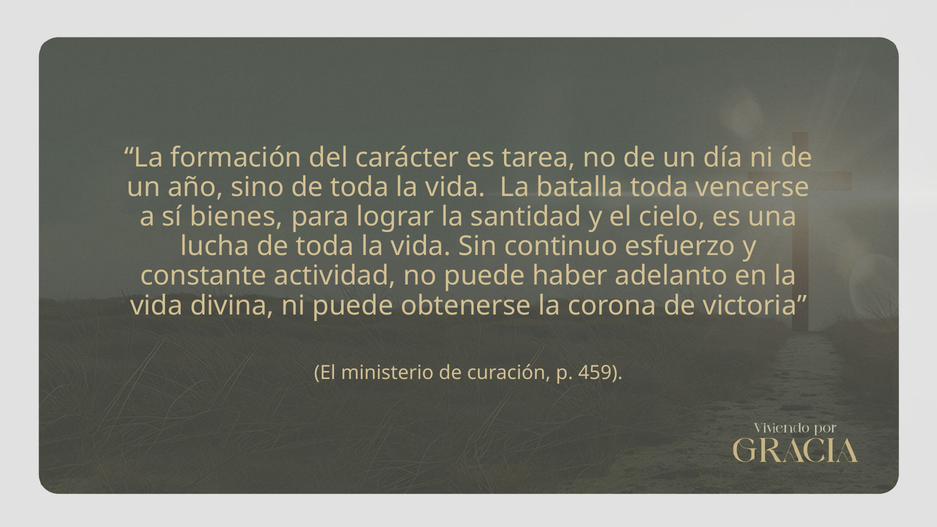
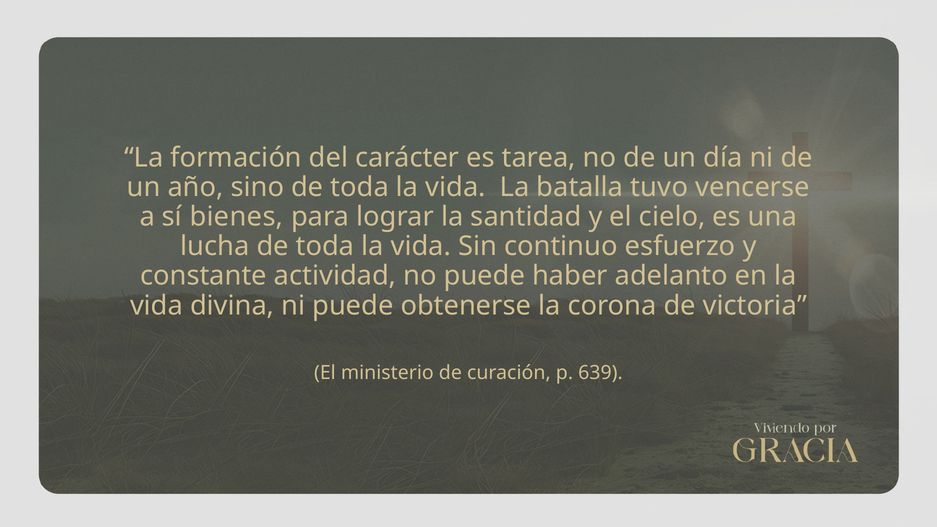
batalla toda: toda -> tuvo (659, 187)
459: 459 -> 639 (600, 373)
